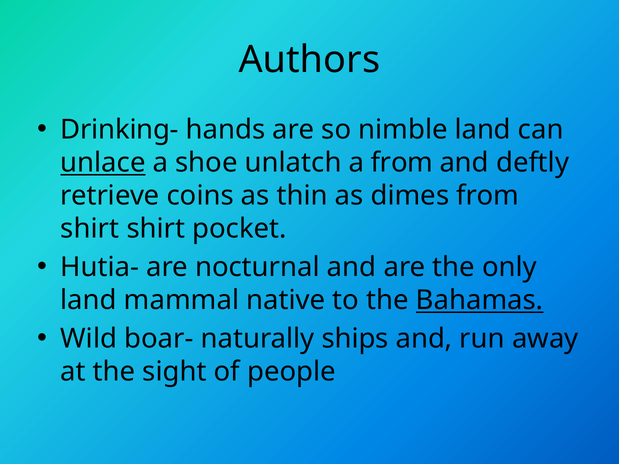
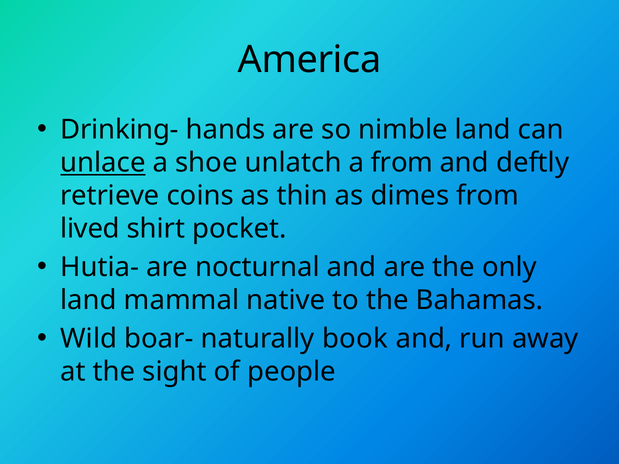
Authors: Authors -> America (310, 60)
shirt: shirt -> lived (90, 229)
Bahamas underline: present -> none (480, 300)
ships: ships -> book (355, 339)
